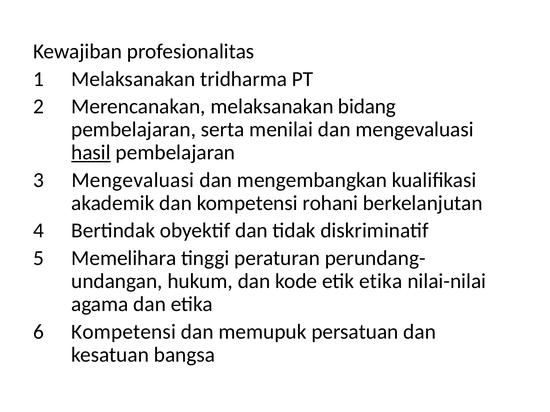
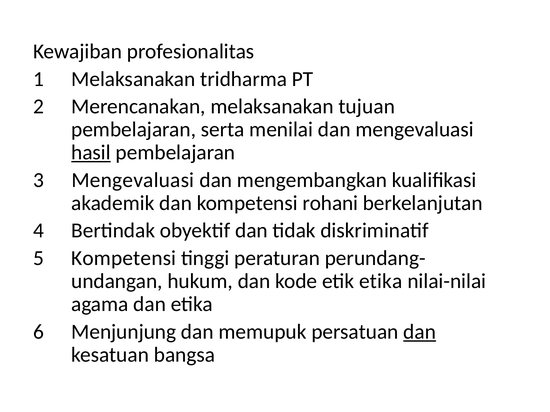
bidang: bidang -> tujuan (367, 107)
Memelihara: Memelihara -> Kompetensi (124, 258)
Kompetensi: Kompetensi -> Menjunjung (124, 332)
dan underline: none -> present (420, 332)
